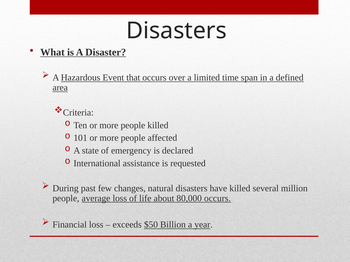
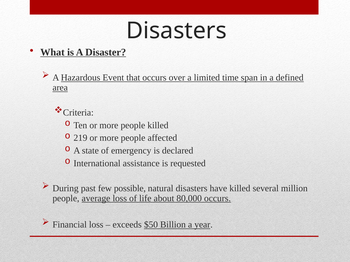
101: 101 -> 219 (80, 138)
changes: changes -> possible (130, 189)
